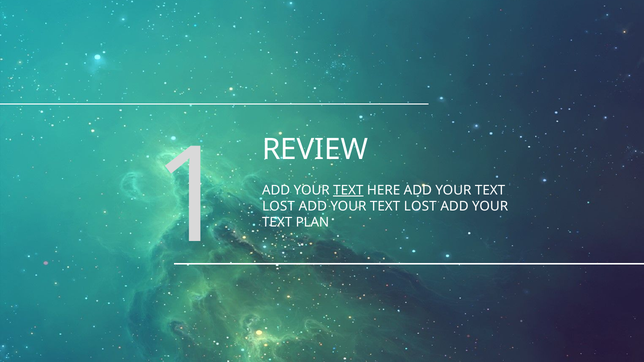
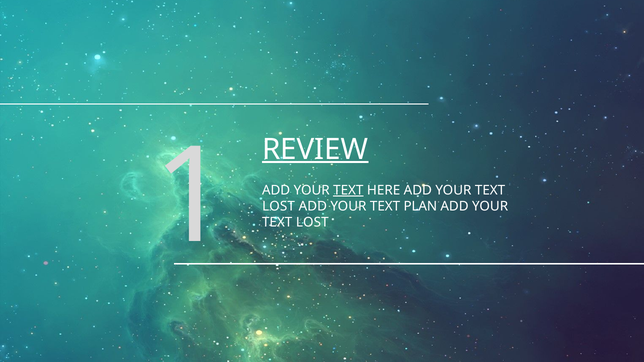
REVIEW underline: none -> present (315, 149)
LOST: LOST -> PLAN (420, 206)
PLAN: PLAN -> LOST (312, 222)
